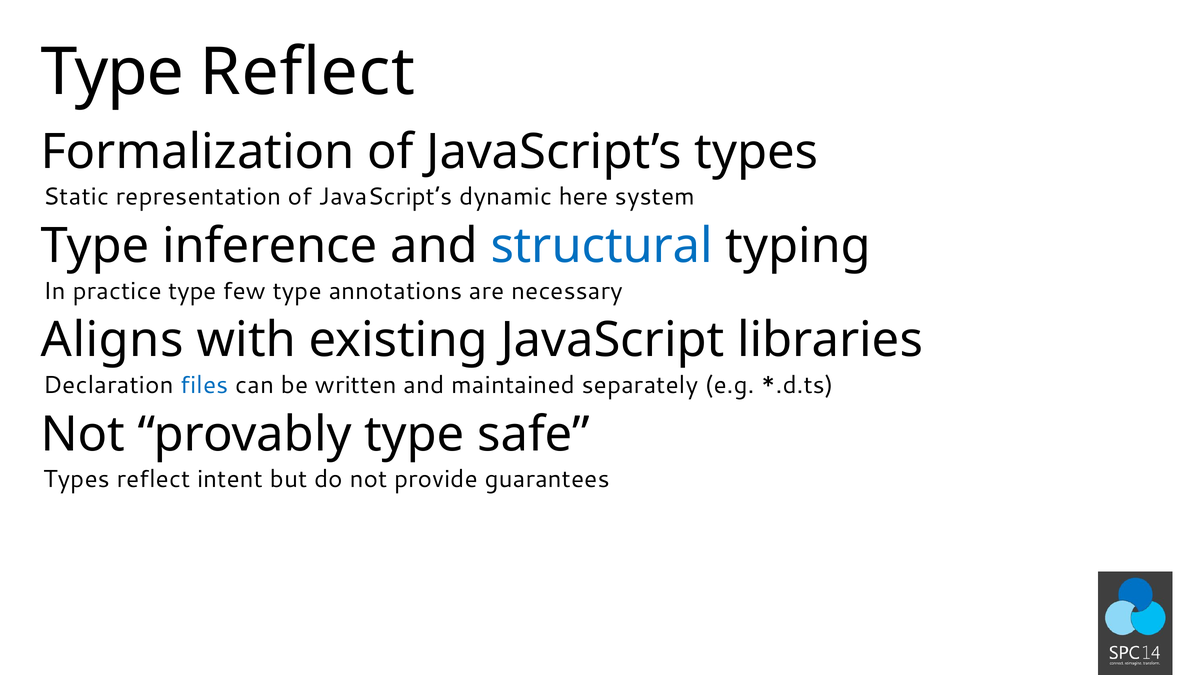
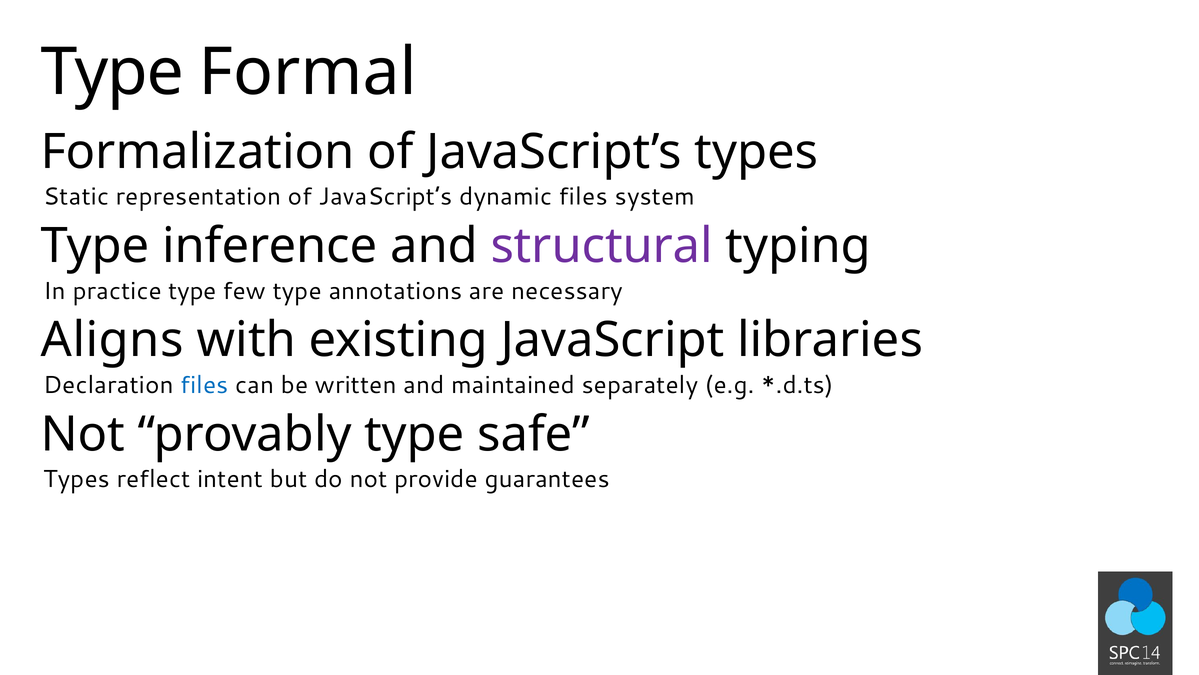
Type Reflect: Reflect -> Formal (308, 73)
dynamic here: here -> files (583, 197)
structural colour: blue -> purple (602, 246)
